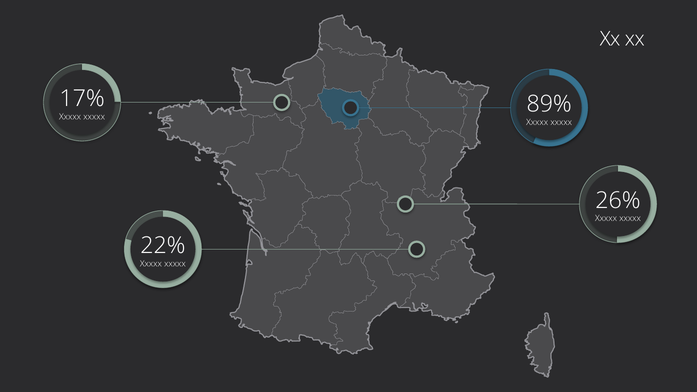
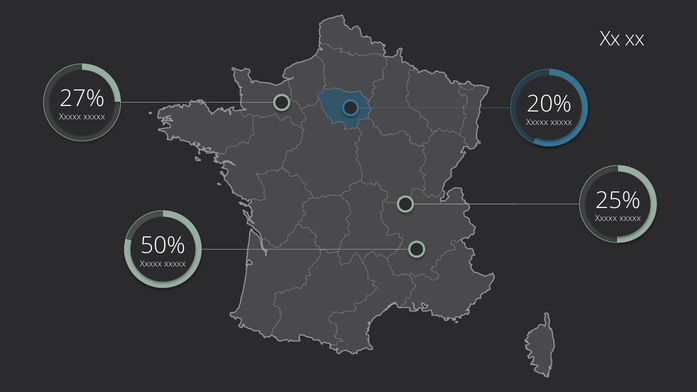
17%: 17% -> 27% (82, 99)
89%: 89% -> 20% (549, 104)
26%: 26% -> 25% (618, 200)
22%: 22% -> 50% (163, 246)
